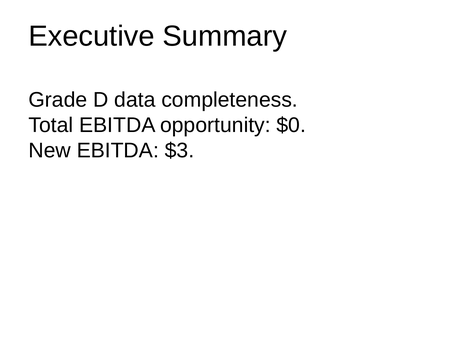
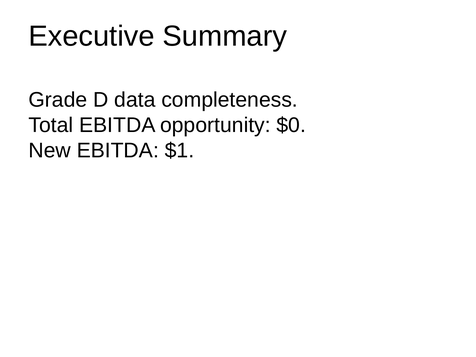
$3: $3 -> $1 (180, 151)
